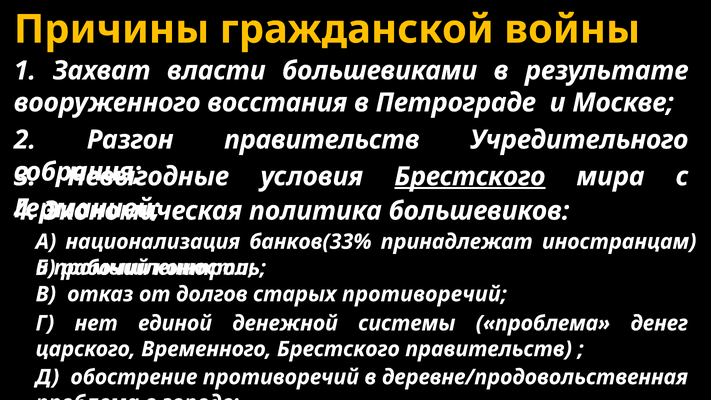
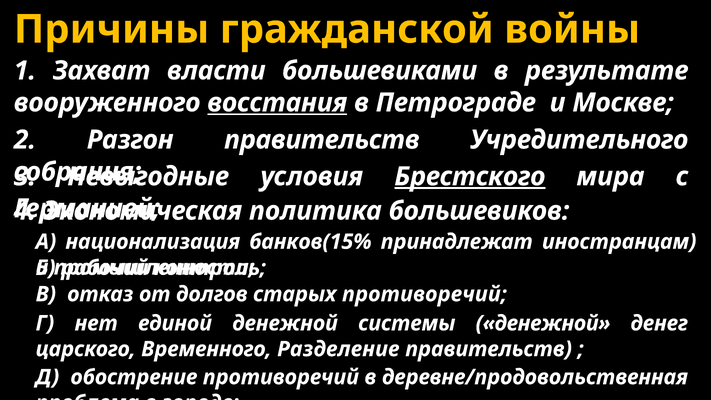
восстания underline: none -> present (277, 103)
банков(33%: банков(33% -> банков(15% (310, 242)
системы проблема: проблема -> денежной (543, 323)
Временного Брестского: Брестского -> Разделение (338, 349)
